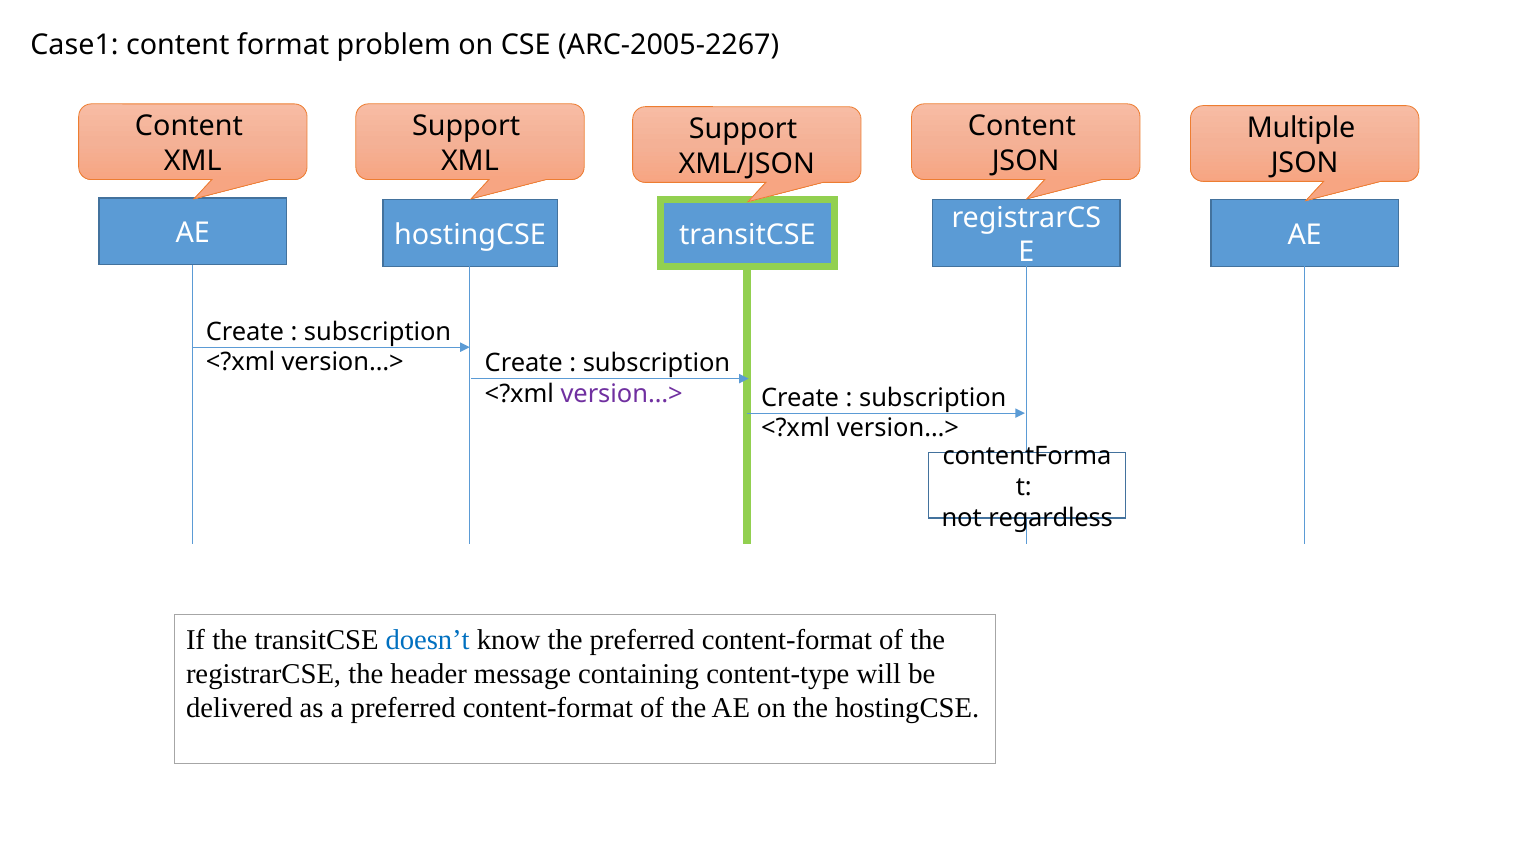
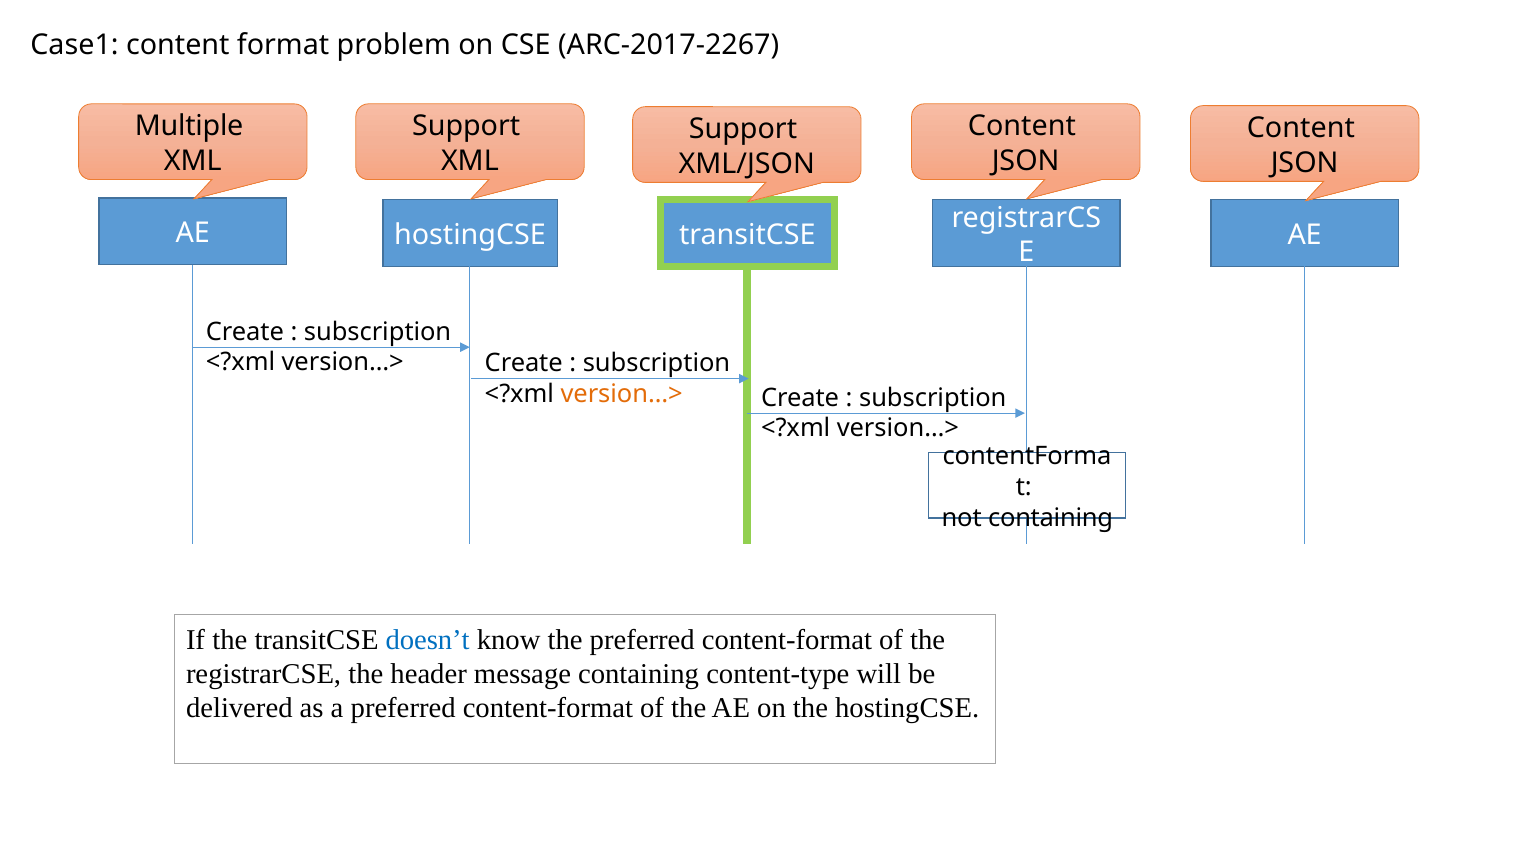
ARC-2005-2267: ARC-2005-2267 -> ARC-2017-2267 (669, 45)
Content: Content -> Multiple (189, 127)
Multiple: Multiple -> Content (1301, 128)
version…> colour: purple -> orange (622, 394)
not regardless: regardless -> containing (1051, 518)
